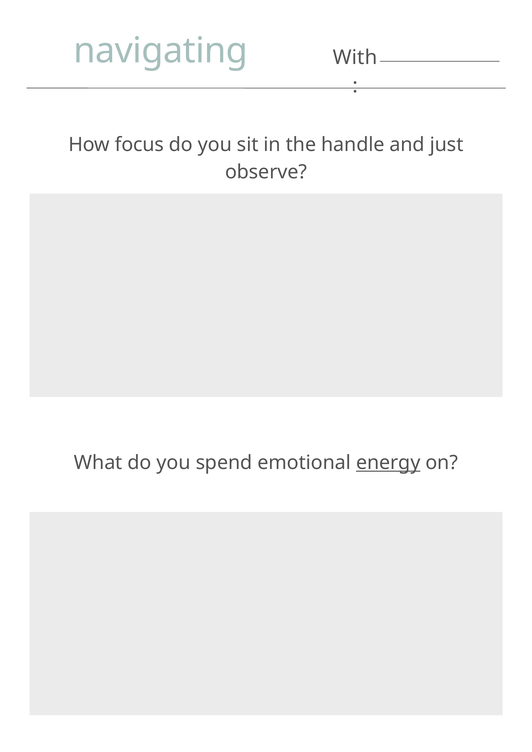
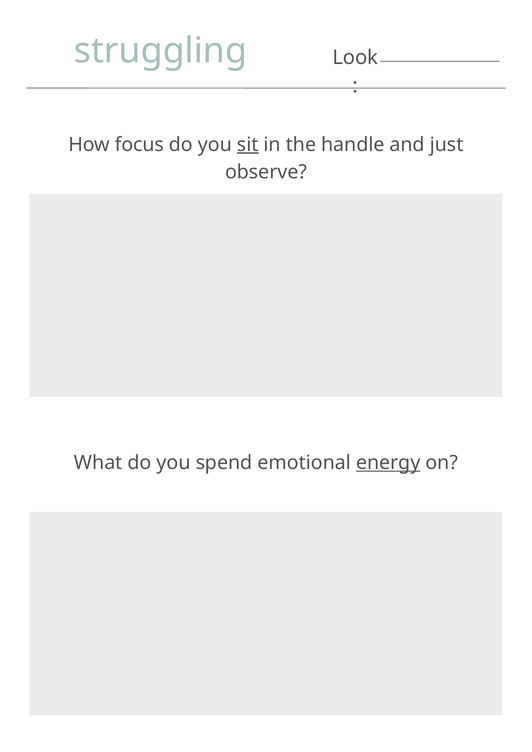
navigating: navigating -> struggling (161, 51)
With: With -> Look (355, 57)
sit underline: none -> present (248, 145)
